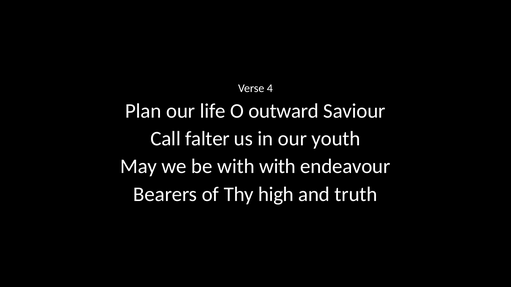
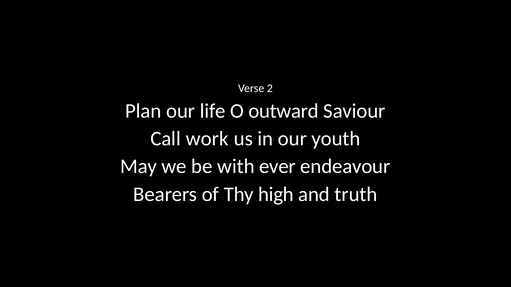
4: 4 -> 2 (270, 88)
falter: falter -> work (207, 139)
with with: with -> ever (277, 167)
